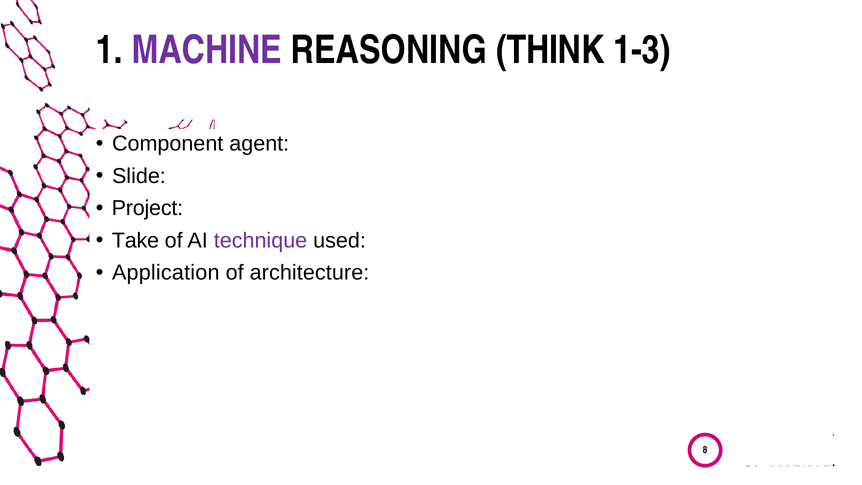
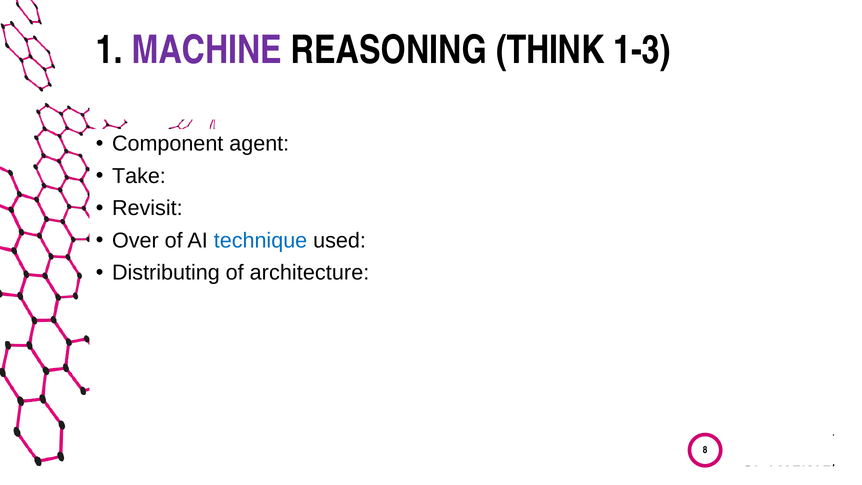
Slide: Slide -> Take (139, 176)
Project: Project -> Revisit (147, 208)
Take: Take -> Over (135, 241)
technique colour: purple -> blue (261, 241)
Application: Application -> Distributing (166, 273)
